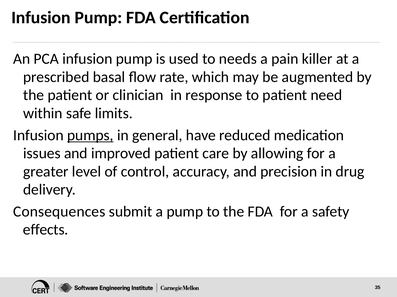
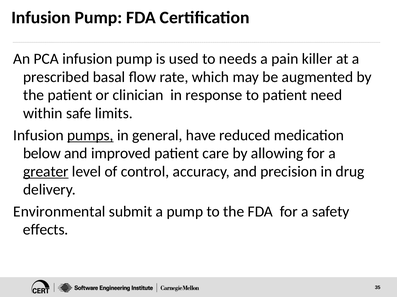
issues: issues -> below (42, 154)
greater underline: none -> present (46, 172)
Consequences: Consequences -> Environmental (59, 212)
